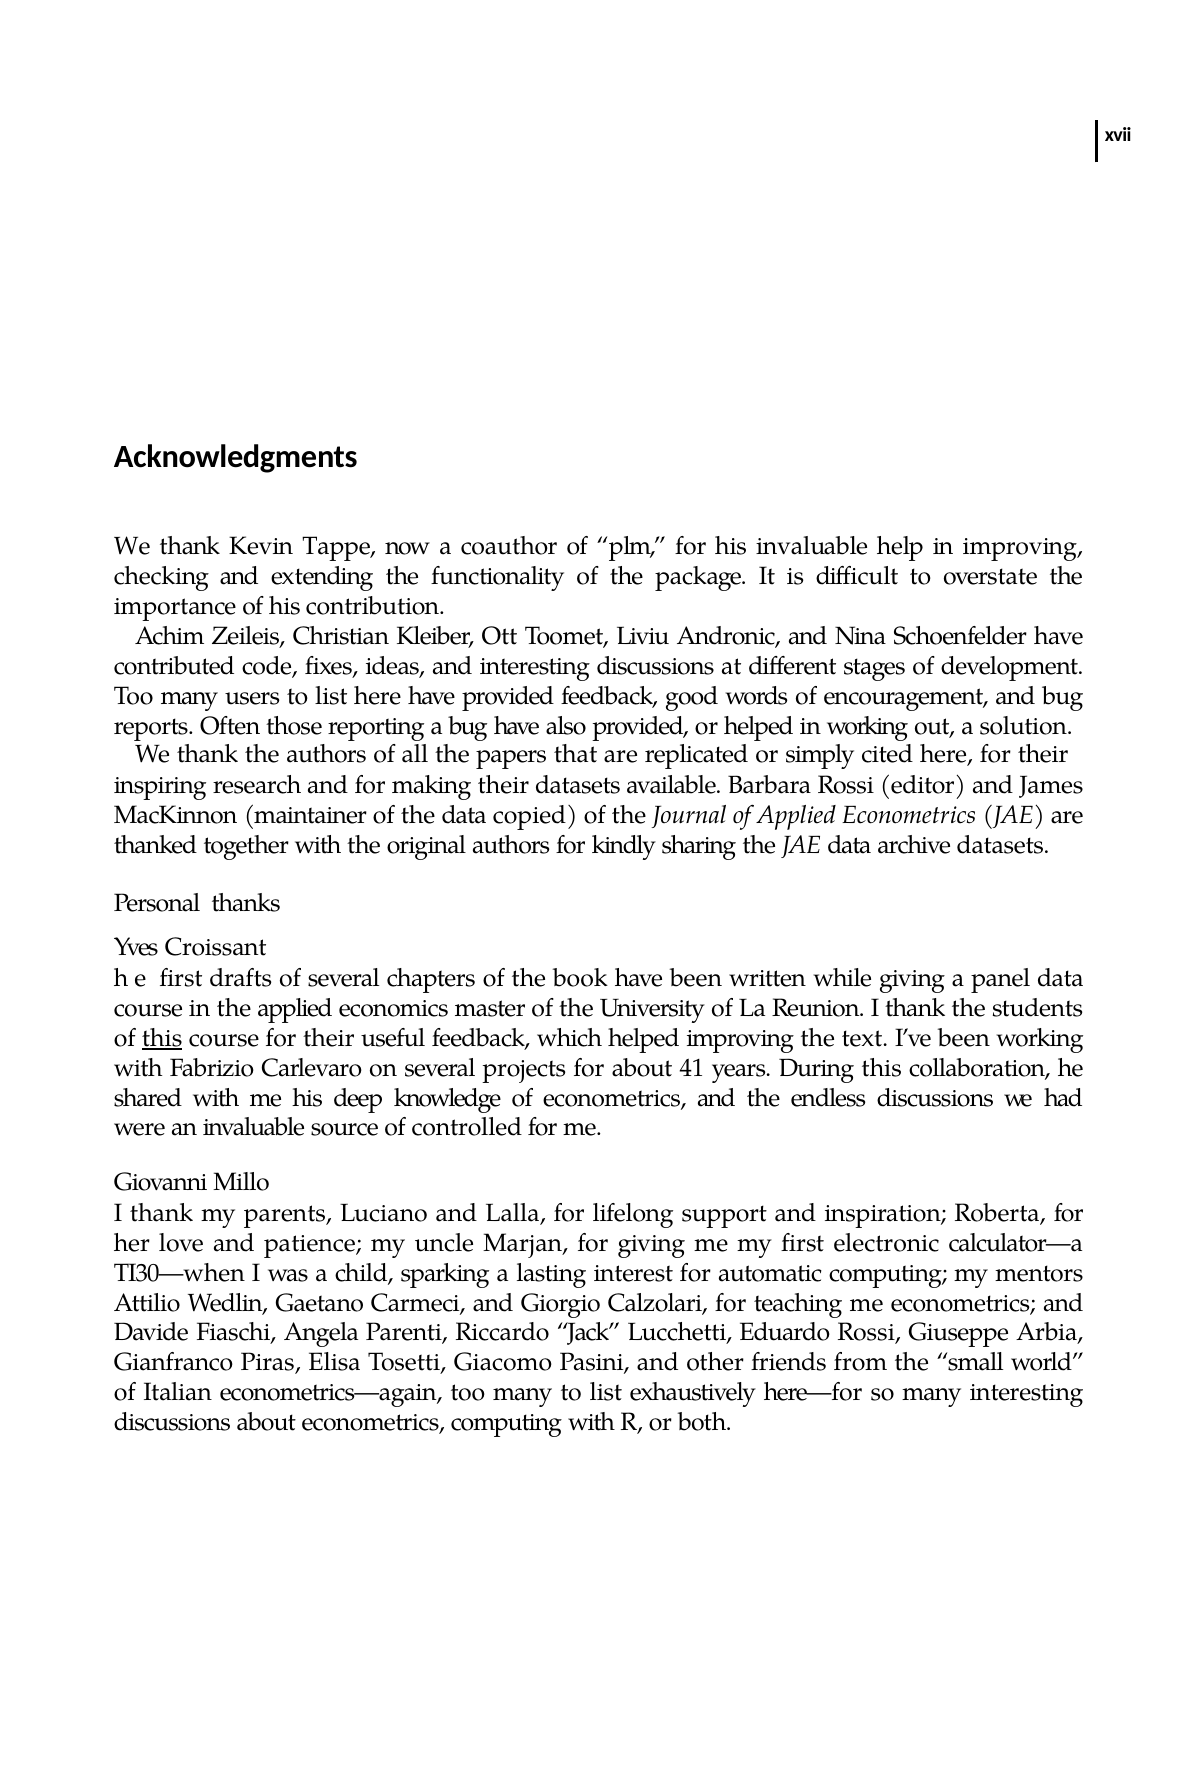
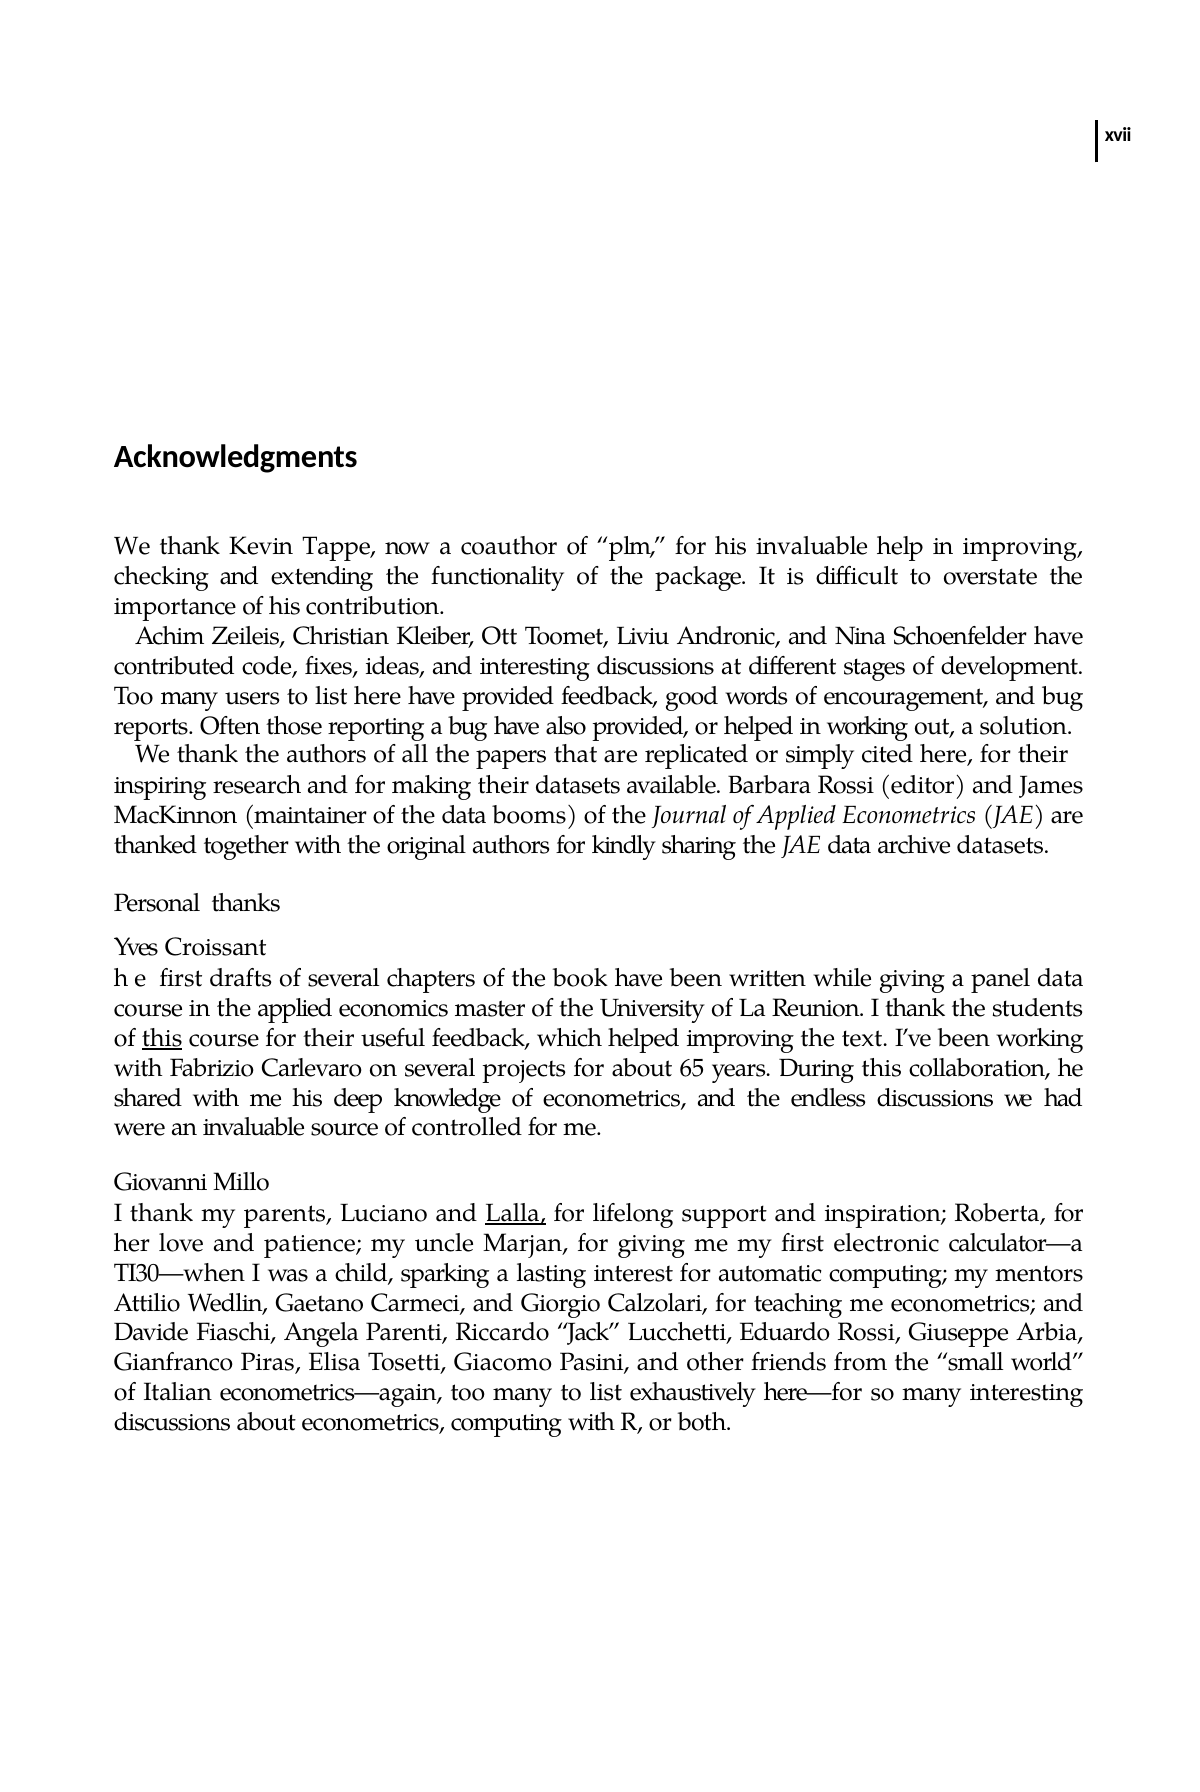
copied: copied -> booms (535, 815)
41: 41 -> 65 (692, 1068)
Lalla underline: none -> present (516, 1214)
